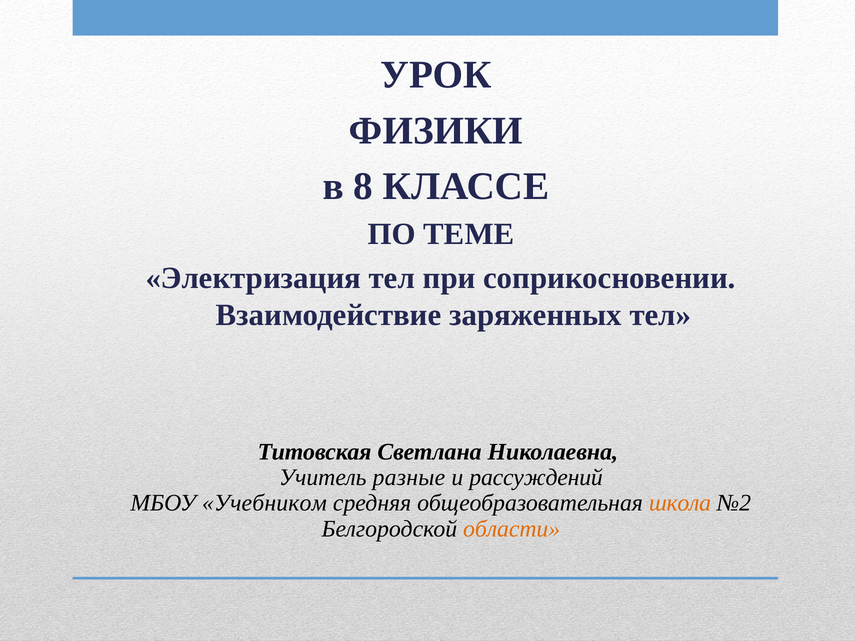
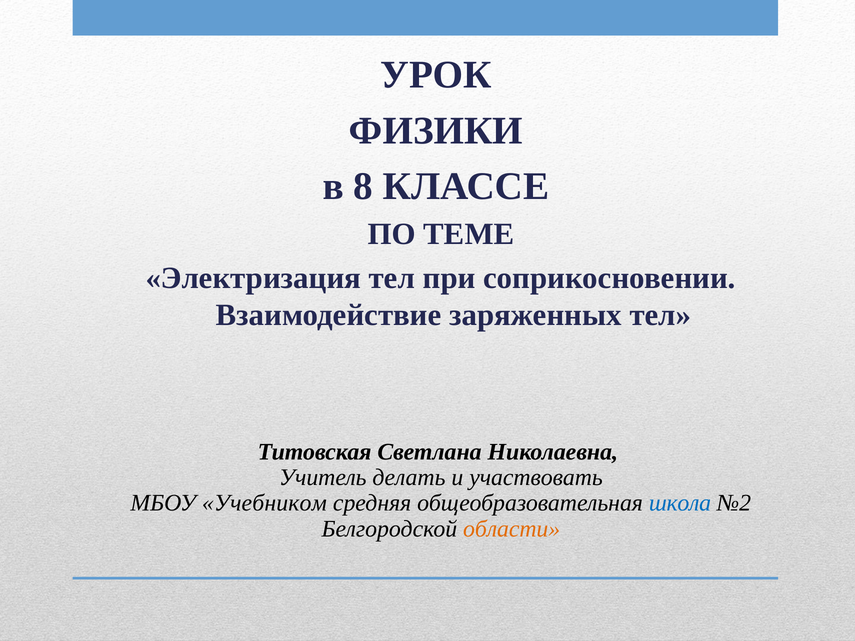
разные: разные -> делать (409, 478)
рассуждений: рассуждений -> участвовать (536, 478)
школа colour: orange -> blue (680, 503)
